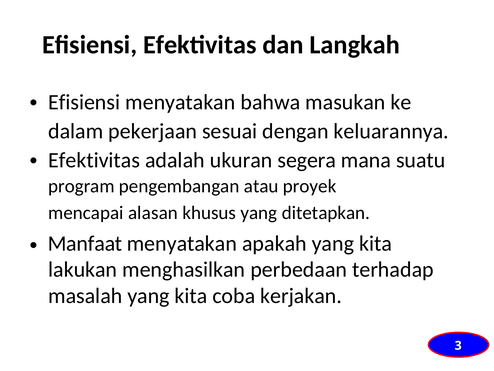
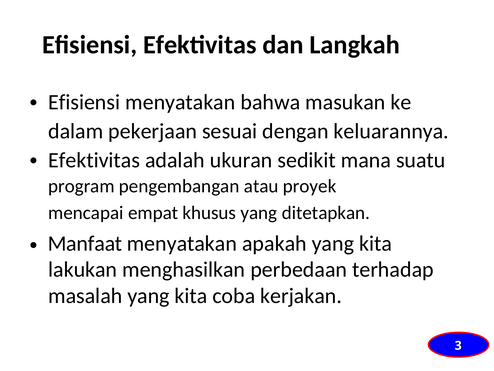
segera: segera -> sedikit (307, 160)
alasan: alasan -> empat (153, 213)
